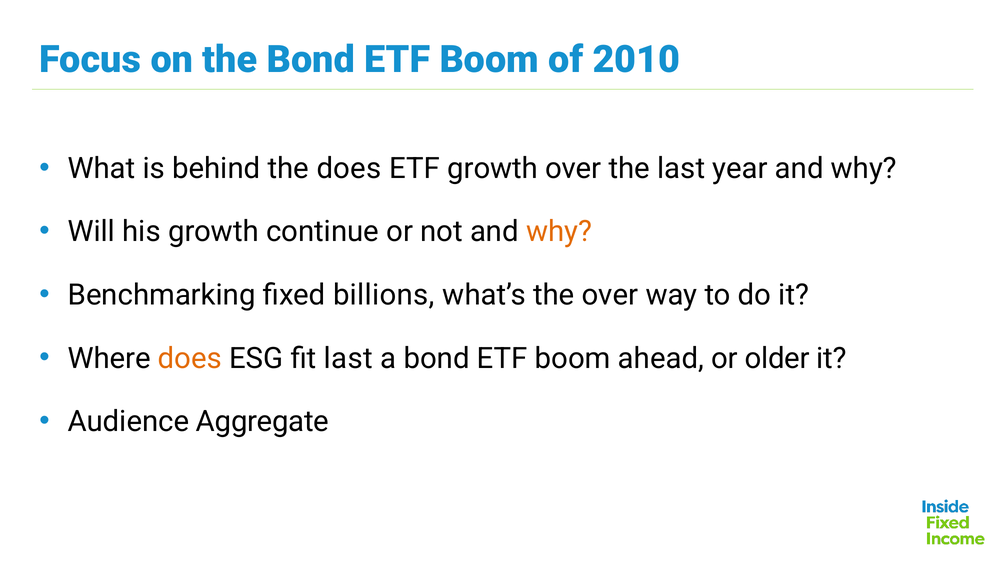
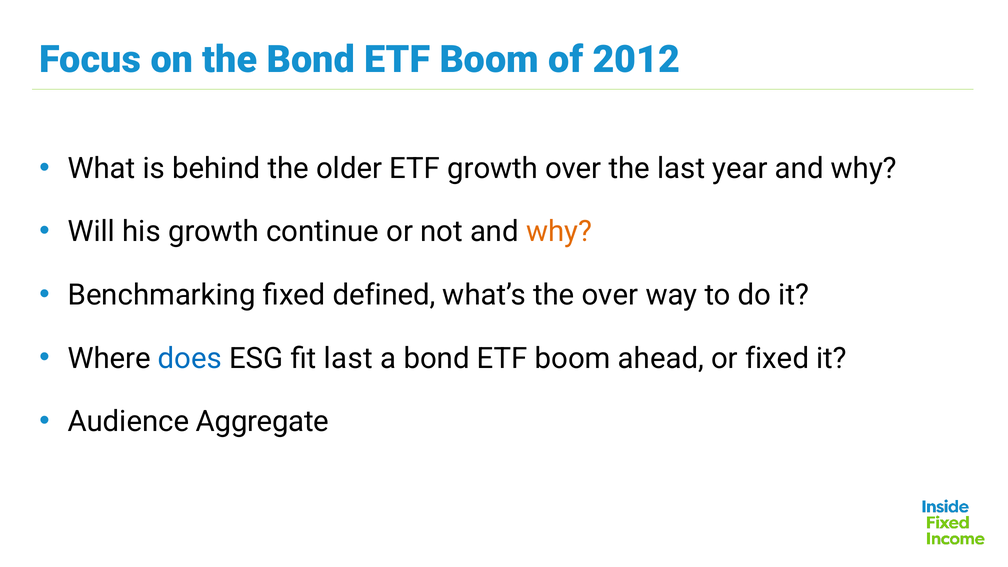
2010: 2010 -> 2012 (636, 60)
the does: does -> older (349, 168)
billions: billions -> defined (384, 295)
does colour: orange -> blue (190, 358)
or older: older -> fixed (777, 358)
